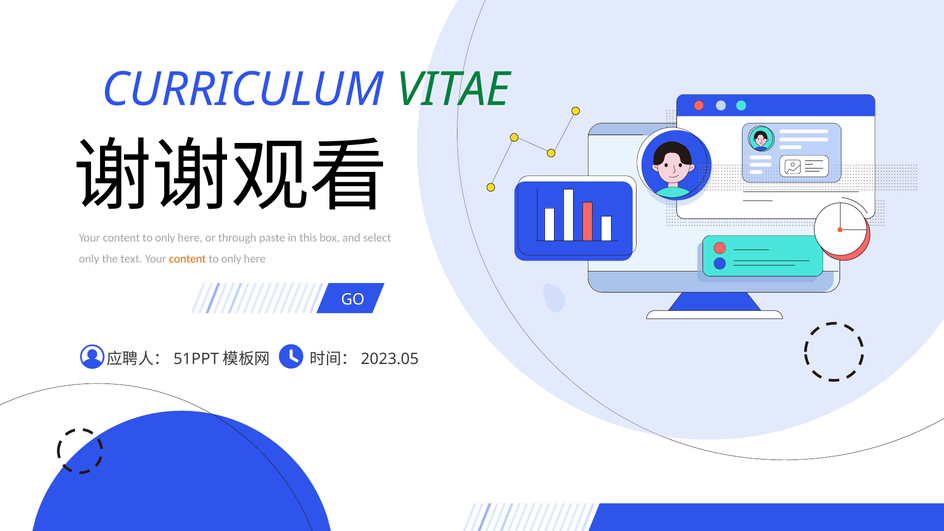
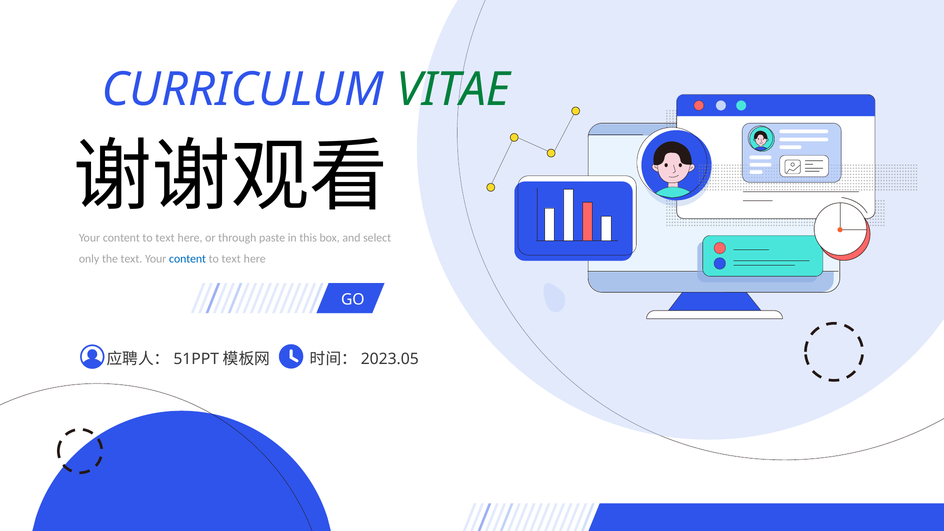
only: only -> text (165, 238)
content colour: orange -> blue (188, 259)
only: only -> text (231, 259)
